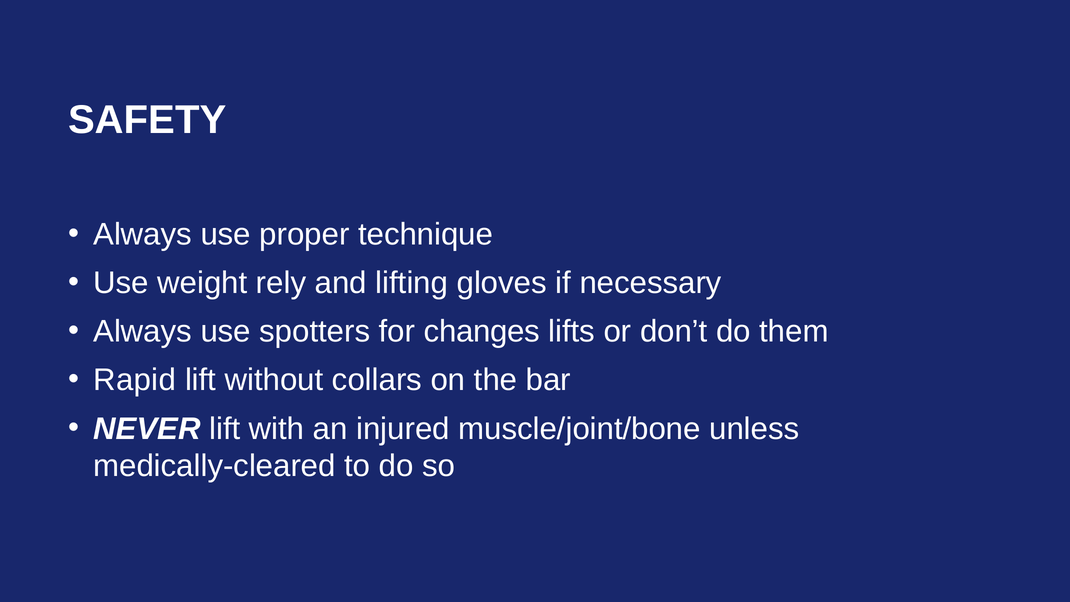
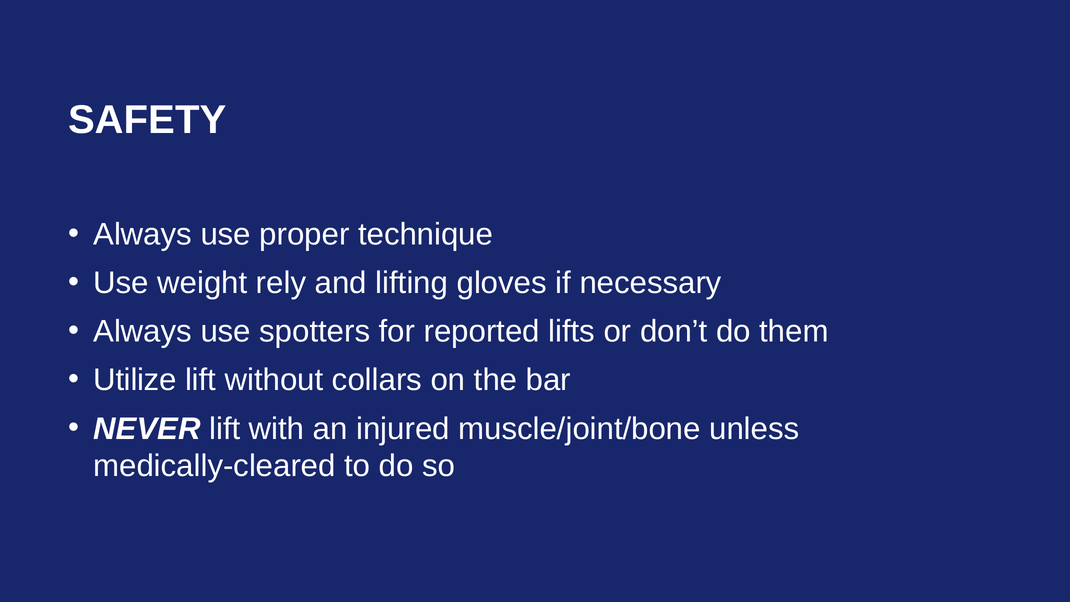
changes: changes -> reported (482, 332)
Rapid: Rapid -> Utilize (135, 380)
